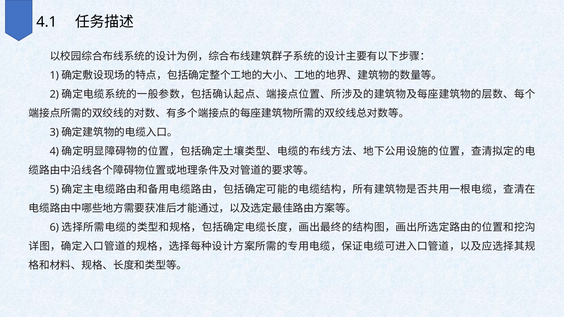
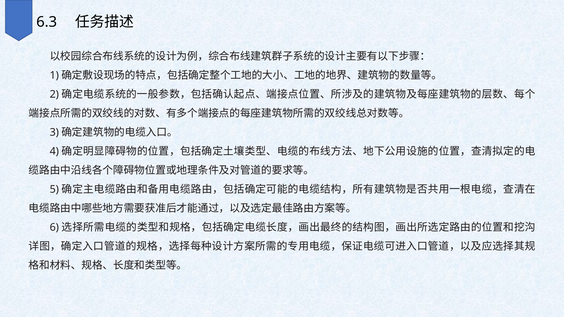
4.1: 4.1 -> 6.3 (47, 22)
